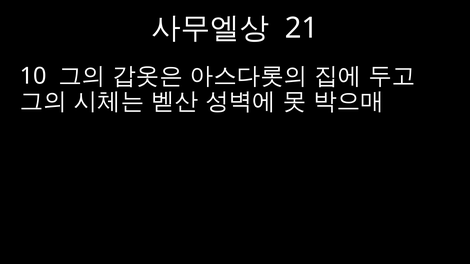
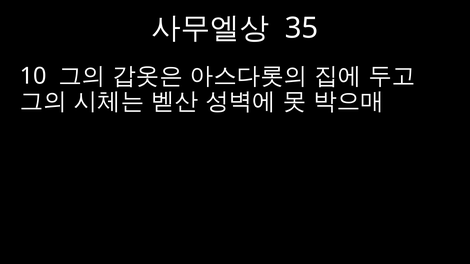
21: 21 -> 35 (302, 28)
